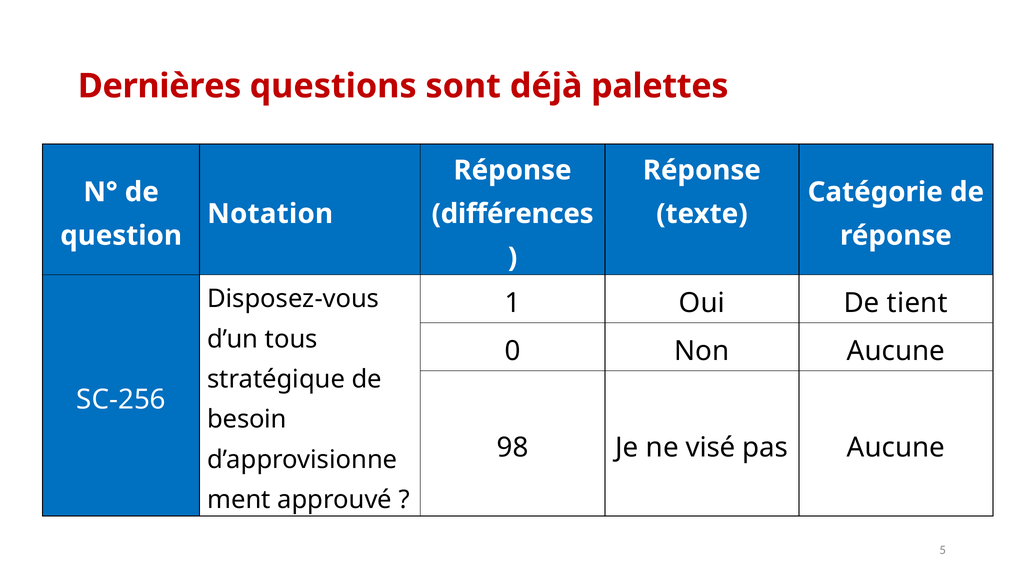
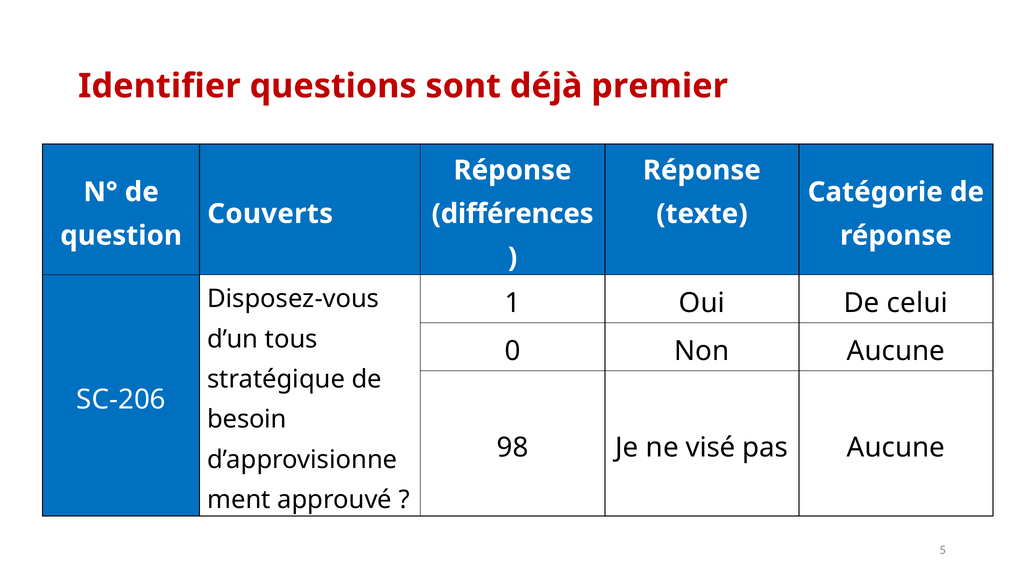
Dernières: Dernières -> Identifier (159, 86)
palettes: palettes -> premier (660, 86)
Notation: Notation -> Couverts (270, 214)
tient: tient -> celui (917, 303)
SC-256: SC-256 -> SC-206 (121, 400)
